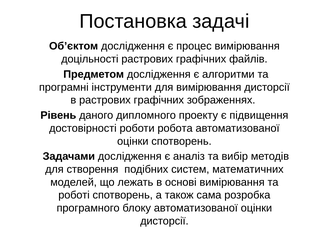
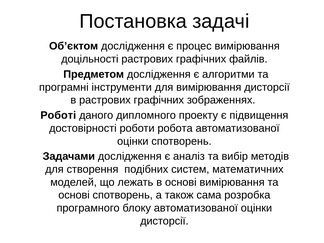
Рівень: Рівень -> Роботі (58, 115)
роботі: роботі -> основі (74, 195)
